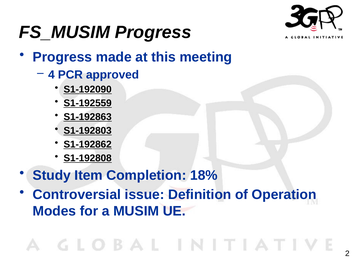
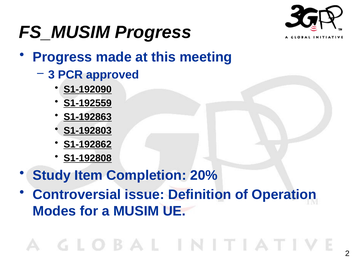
4: 4 -> 3 (51, 75)
18%: 18% -> 20% (204, 175)
